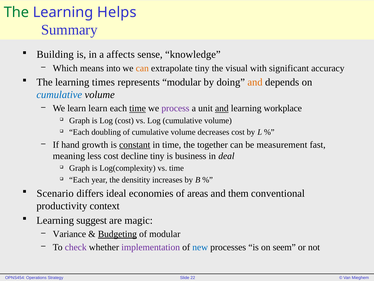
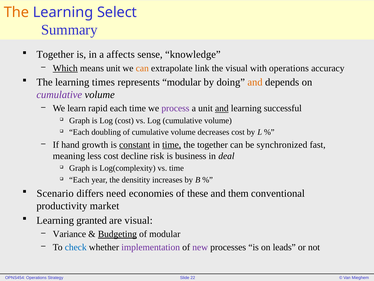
The colour: green -> orange (16, 12)
Helps: Helps -> Select (117, 12)
Building: Building -> Together (55, 54)
Which underline: none -> present (65, 68)
means into: into -> unit (113, 68)
extrapolate tiny: tiny -> link (202, 68)
with significant: significant -> operations (289, 68)
cumulative colour: blue -> purple (59, 95)
learn learn: learn -> rapid (98, 108)
time underline: present -> none (138, 108)
workplace: workplace -> successful (283, 108)
time underline: none -> present (172, 145)
measurement: measurement -> synchronized (282, 145)
decline tiny: tiny -> risk (157, 156)
ideal: ideal -> need (116, 193)
areas: areas -> these (198, 193)
context: context -> market (105, 205)
suggest: suggest -> granted (92, 220)
are magic: magic -> visual (139, 220)
check colour: purple -> blue (76, 247)
new colour: blue -> purple (200, 247)
seem: seem -> leads (284, 247)
